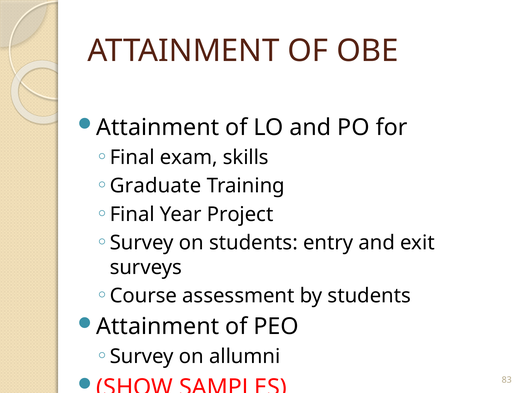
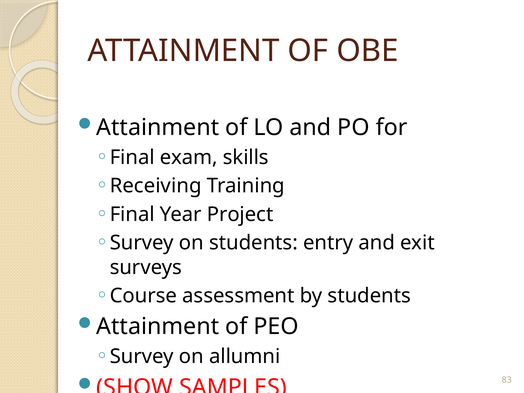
Graduate: Graduate -> Receiving (156, 186)
